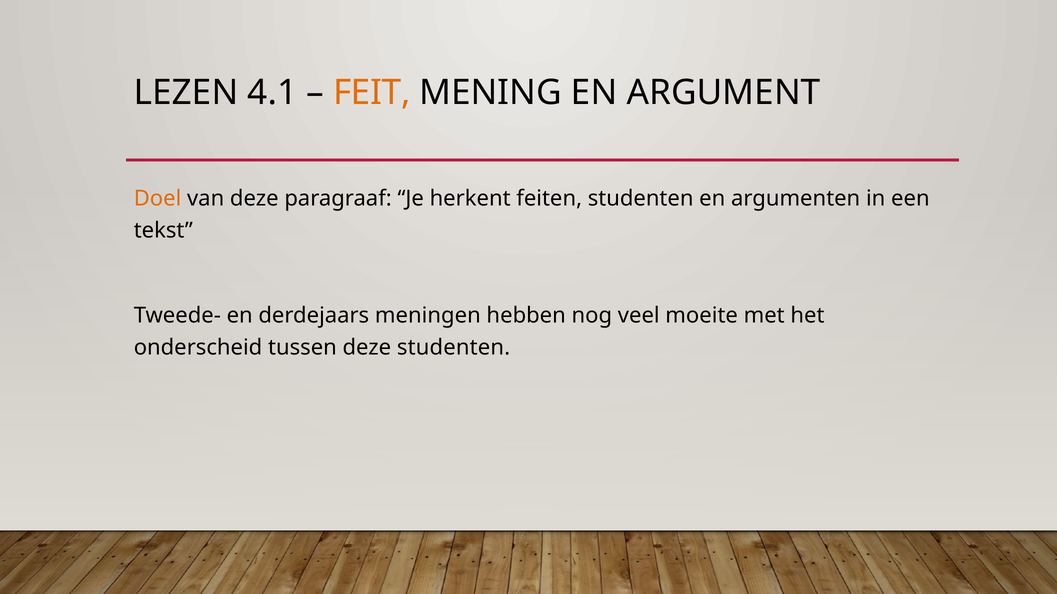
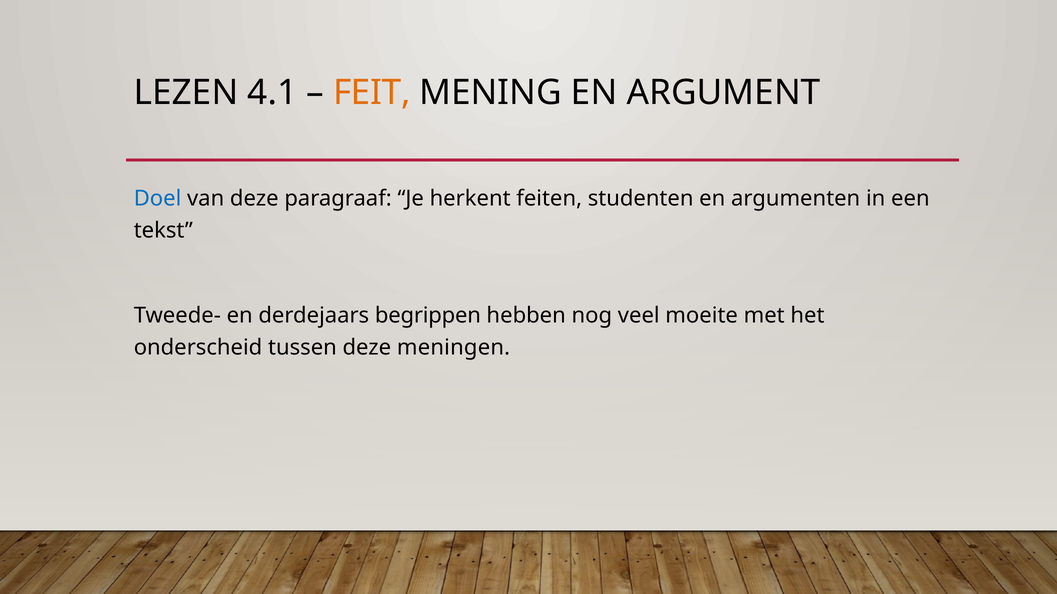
Doel colour: orange -> blue (158, 199)
meningen: meningen -> begrippen (428, 316)
deze studenten: studenten -> meningen (454, 348)
